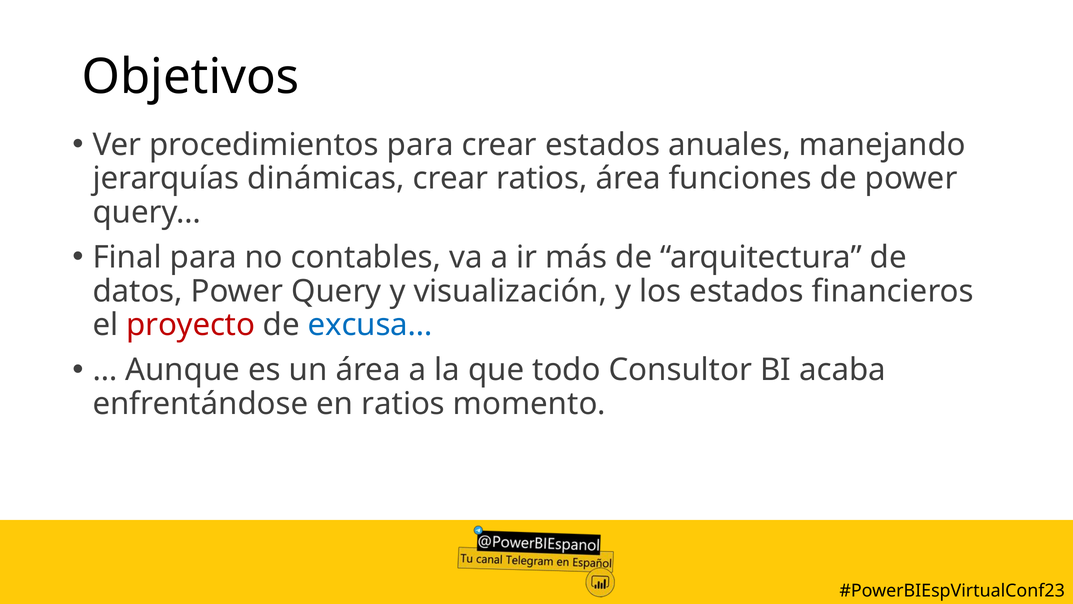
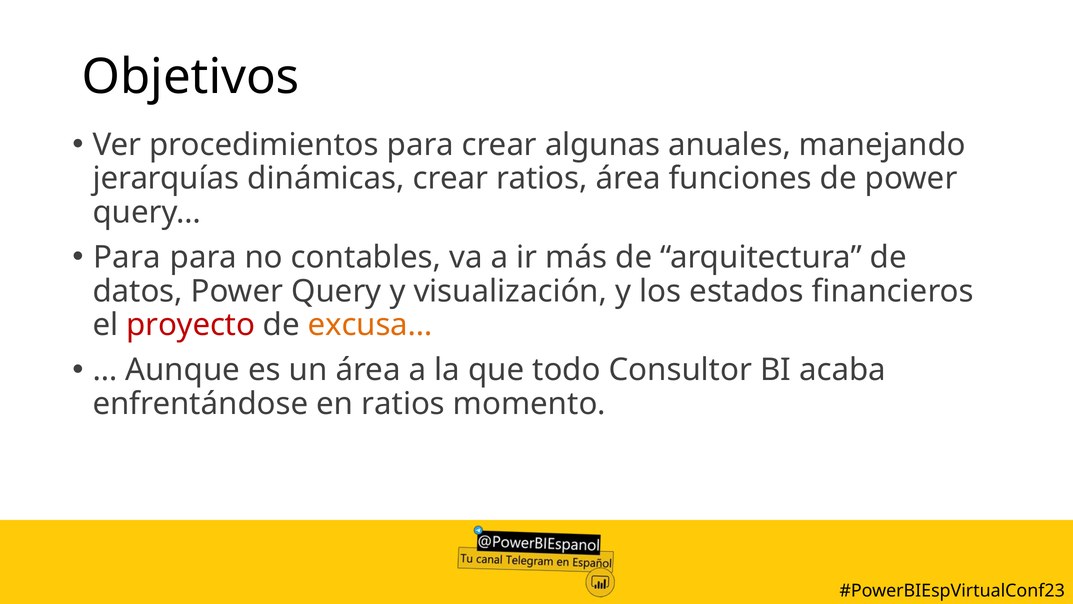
crear estados: estados -> algunas (603, 145)
Final: Final -> Para (127, 257)
excusa… colour: blue -> orange (370, 325)
